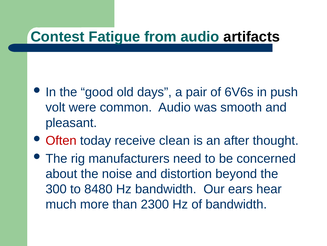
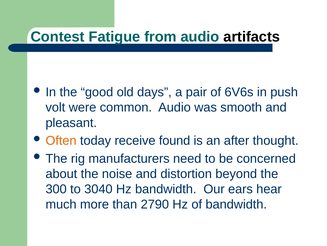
Often colour: red -> orange (61, 140)
clean: clean -> found (175, 140)
8480: 8480 -> 3040 (98, 189)
2300: 2300 -> 2790 (155, 204)
